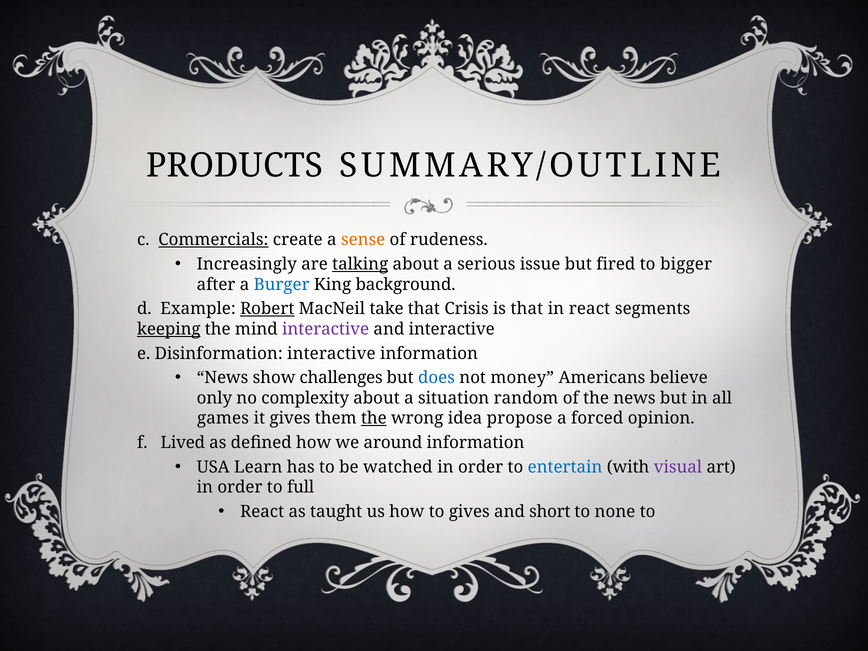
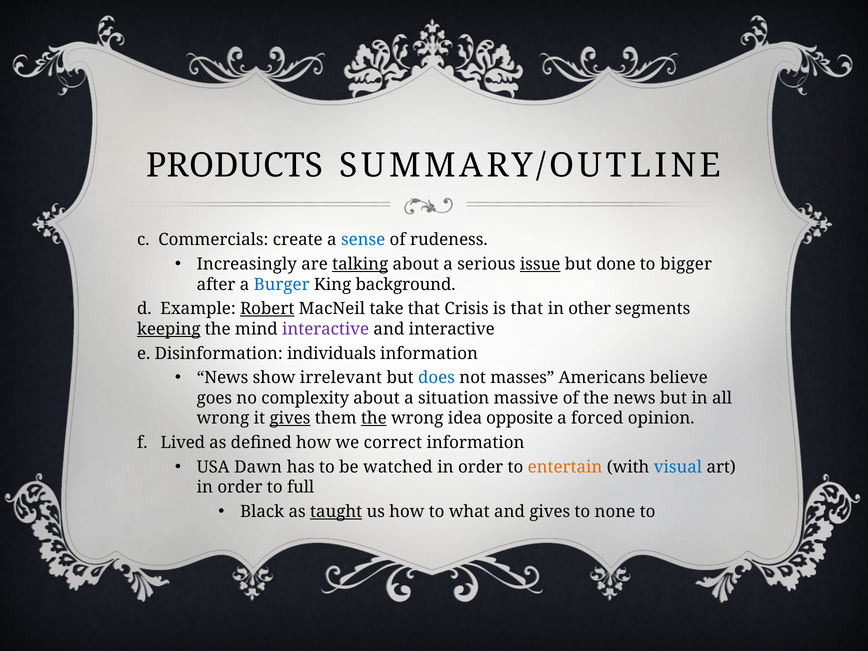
Commercials underline: present -> none (213, 240)
sense colour: orange -> blue (363, 240)
issue underline: none -> present (540, 264)
fired: fired -> done (616, 264)
in react: react -> other (590, 309)
Disinformation interactive: interactive -> individuals (332, 354)
challenges: challenges -> irrelevant (341, 378)
money: money -> masses (522, 378)
only: only -> goes (214, 398)
random: random -> massive (526, 398)
games: games -> wrong (223, 418)
gives underline: none -> present (290, 418)
propose: propose -> opposite (520, 418)
around: around -> correct (393, 443)
Learn: Learn -> Dawn (258, 467)
entertain colour: blue -> orange (565, 467)
visual colour: purple -> blue (678, 467)
React: React -> Black (262, 512)
taught underline: none -> present (336, 512)
to gives: gives -> what (469, 512)
and short: short -> gives (550, 512)
